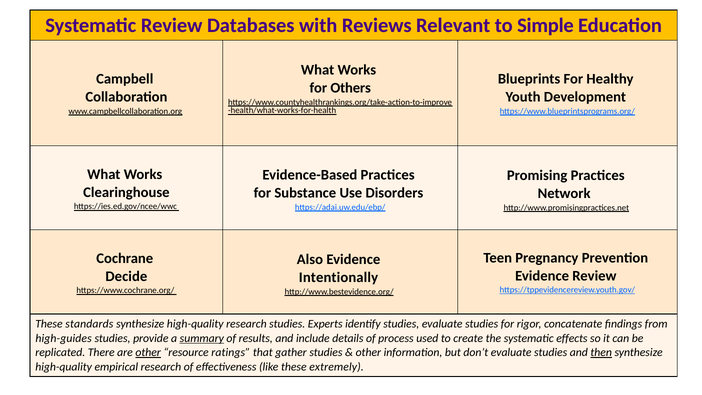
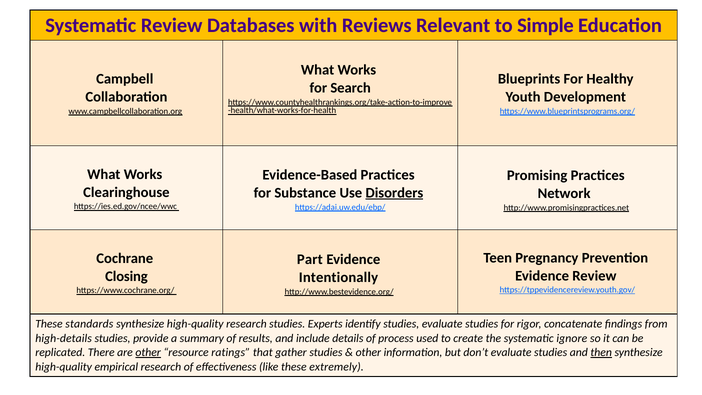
Others: Others -> Search (351, 88)
Disorders underline: none -> present (394, 193)
Also: Also -> Part (310, 260)
Decide: Decide -> Closing (126, 276)
high-guides: high-guides -> high-details (64, 338)
summary underline: present -> none (202, 338)
effects: effects -> ignore (572, 338)
